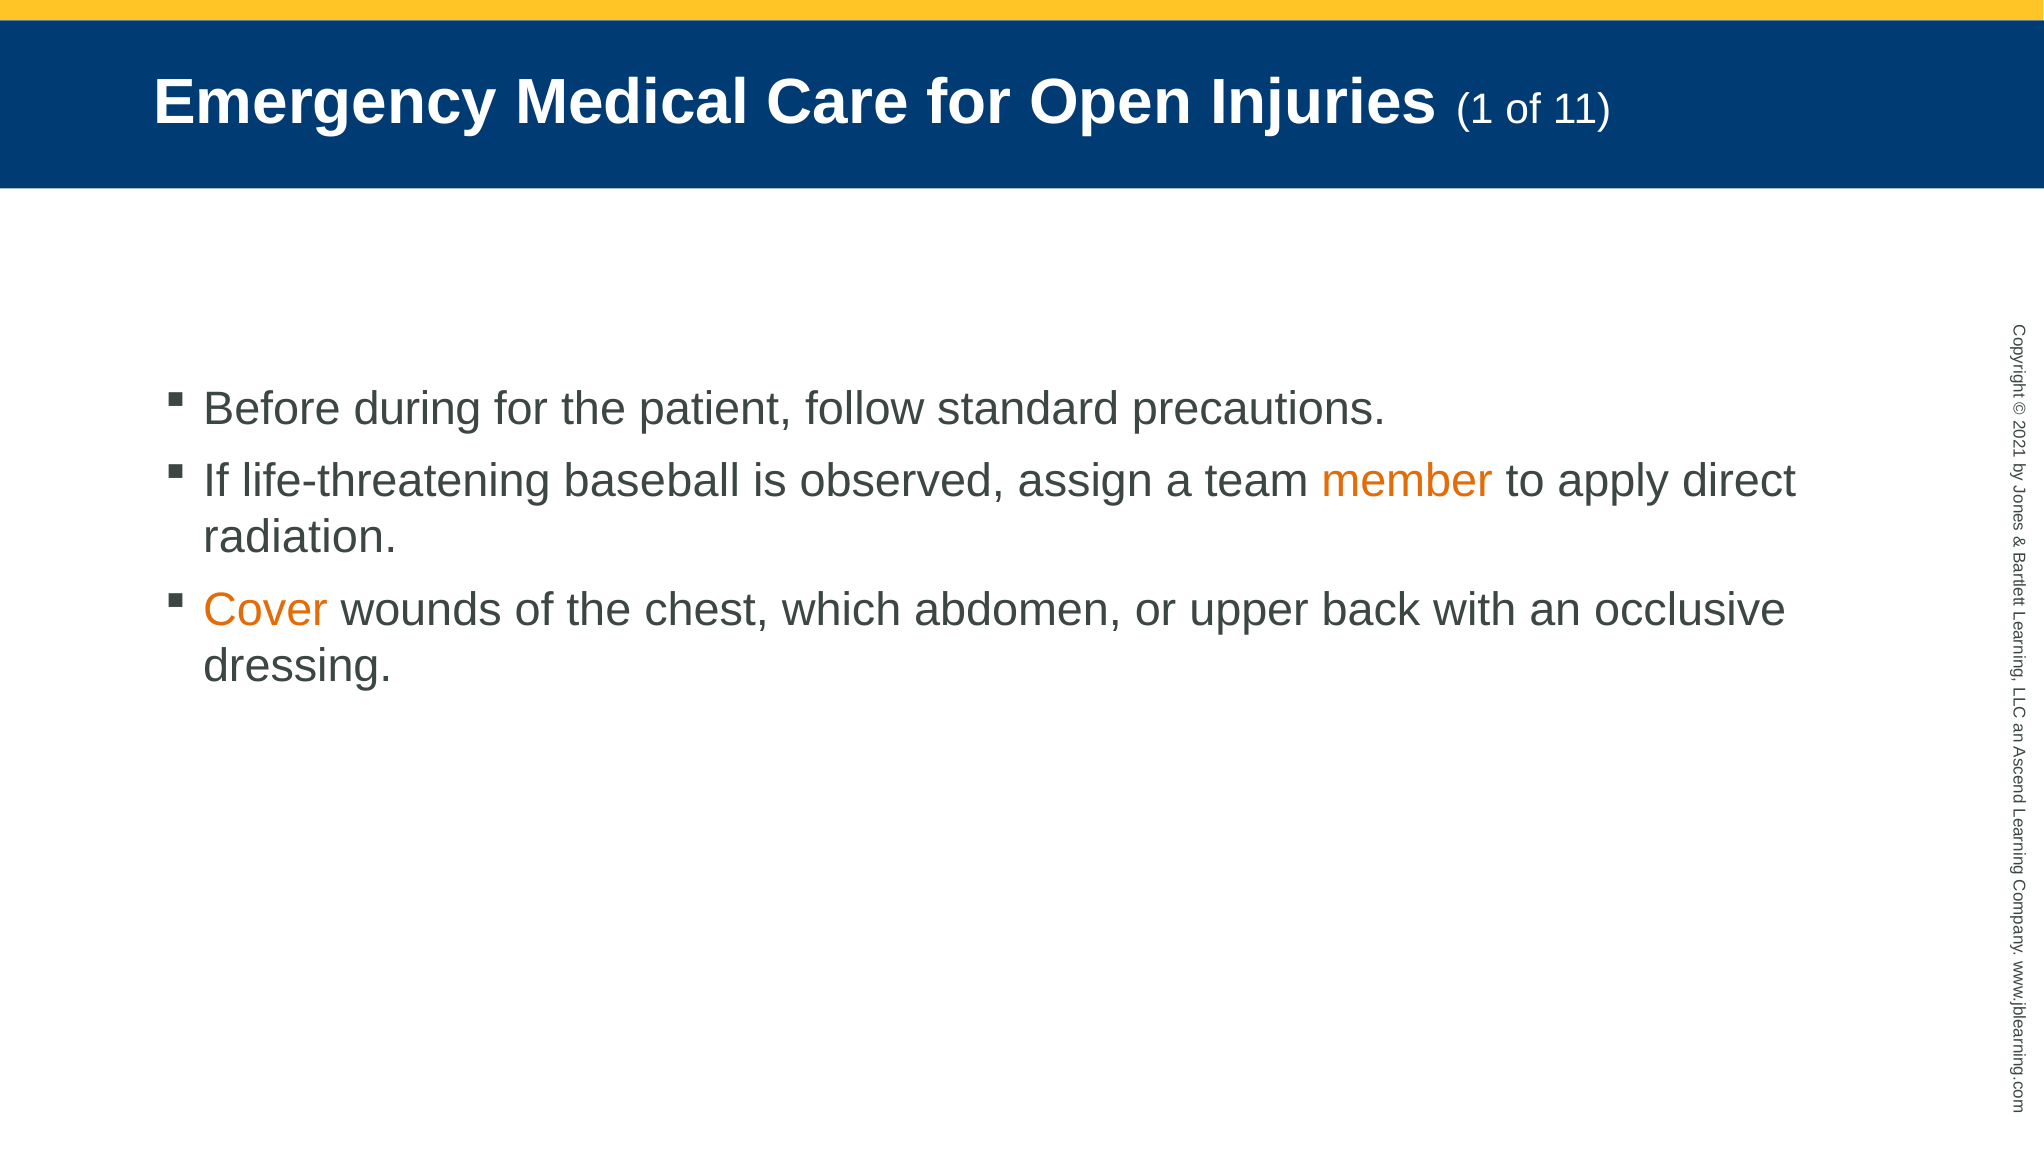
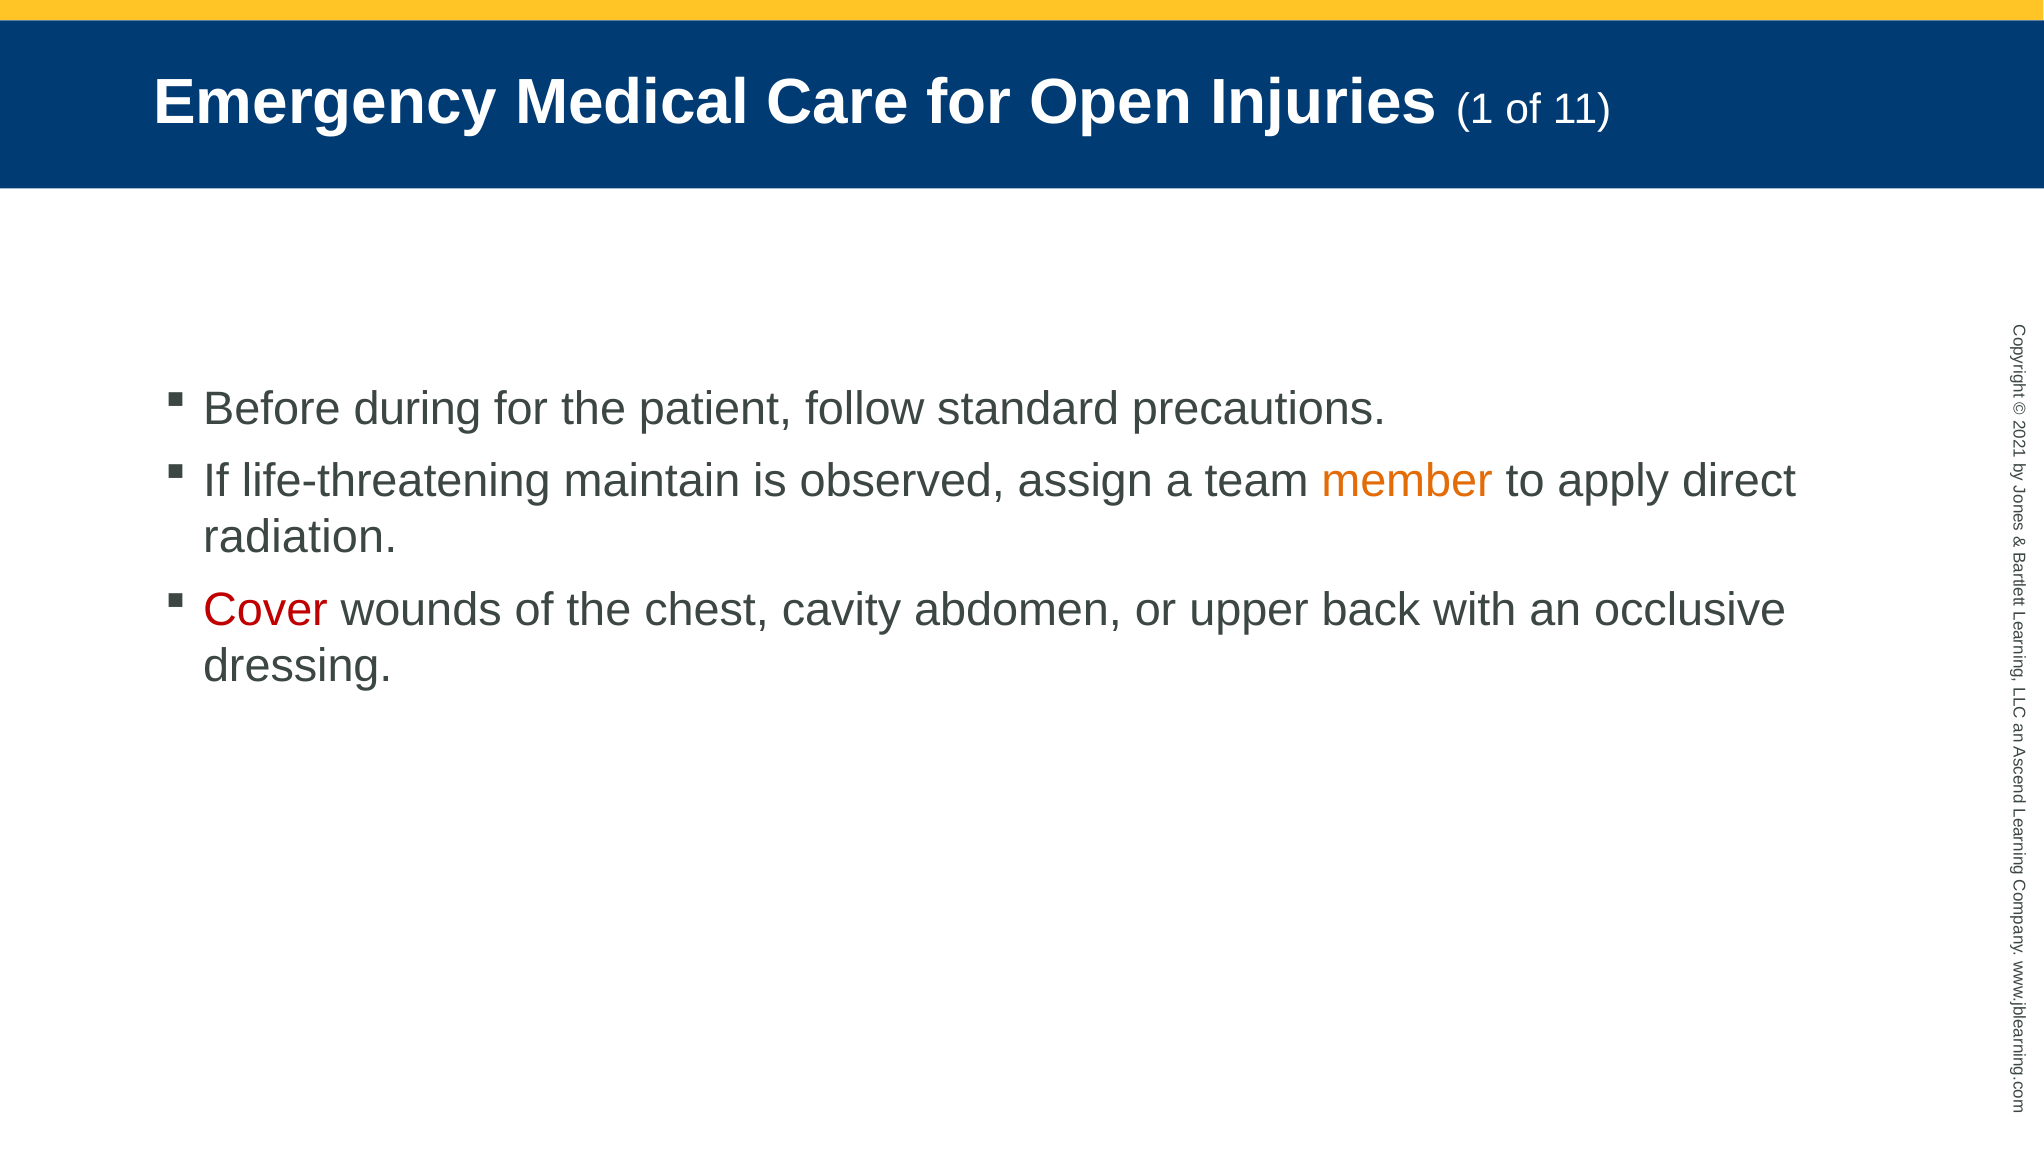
baseball: baseball -> maintain (652, 481)
Cover colour: orange -> red (265, 610)
which: which -> cavity (842, 610)
